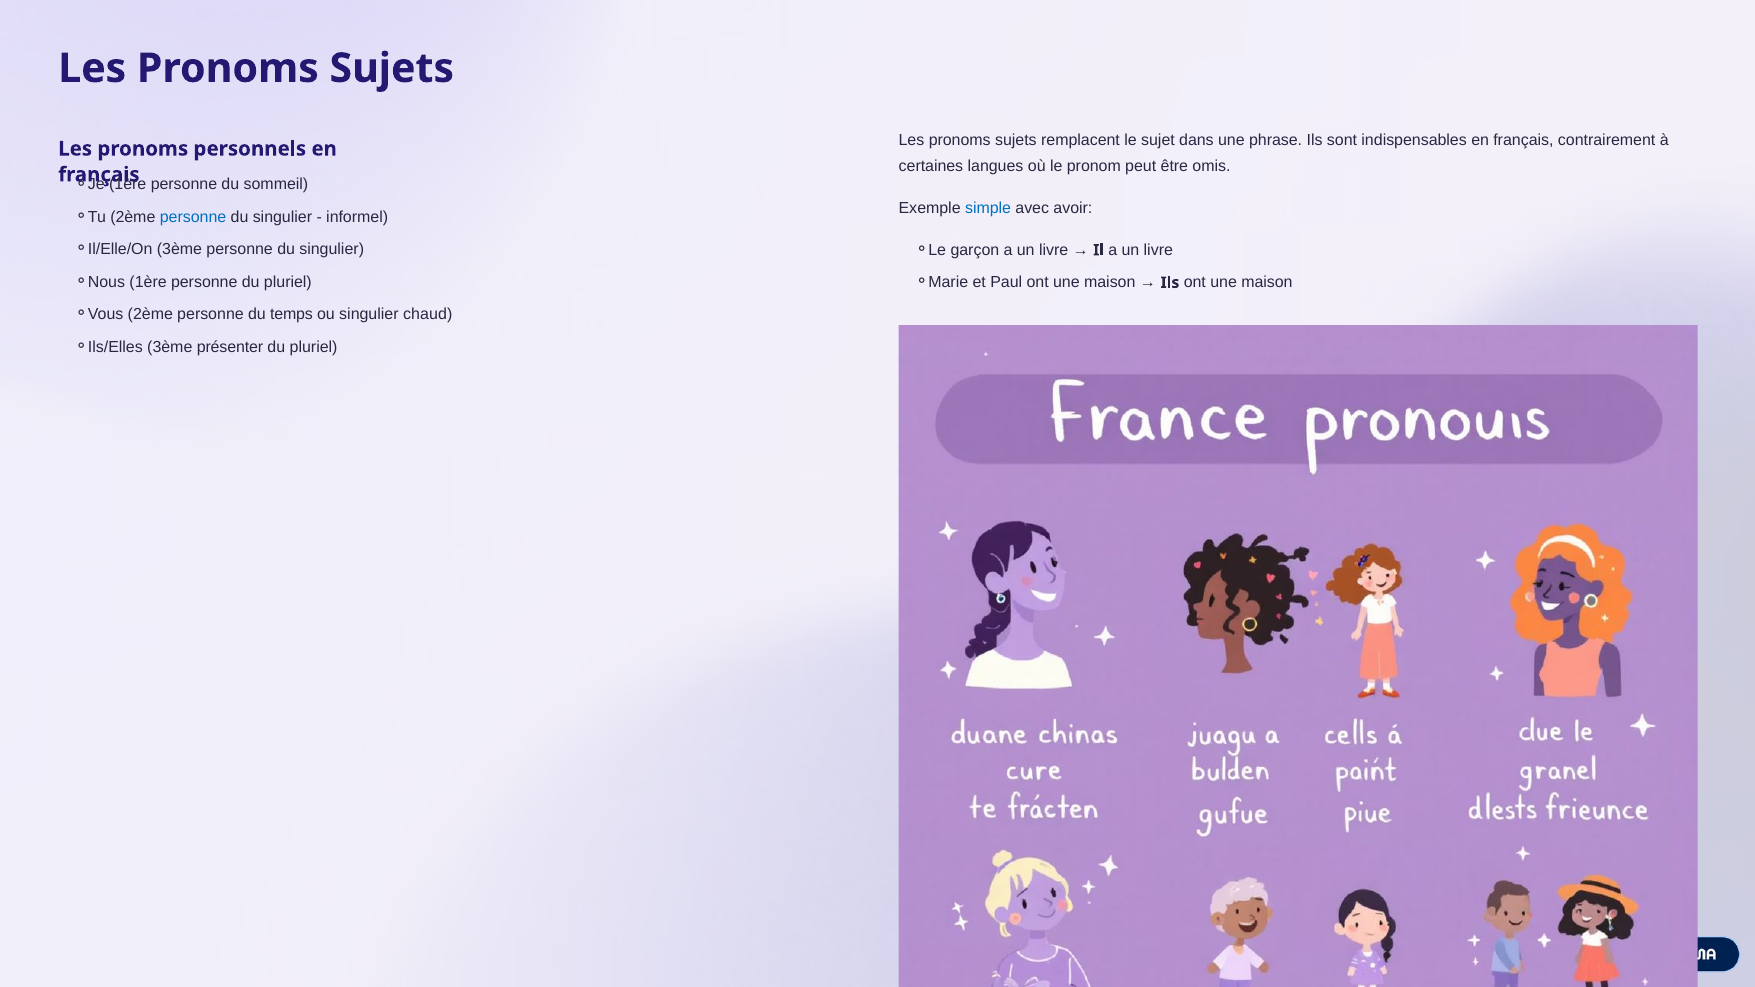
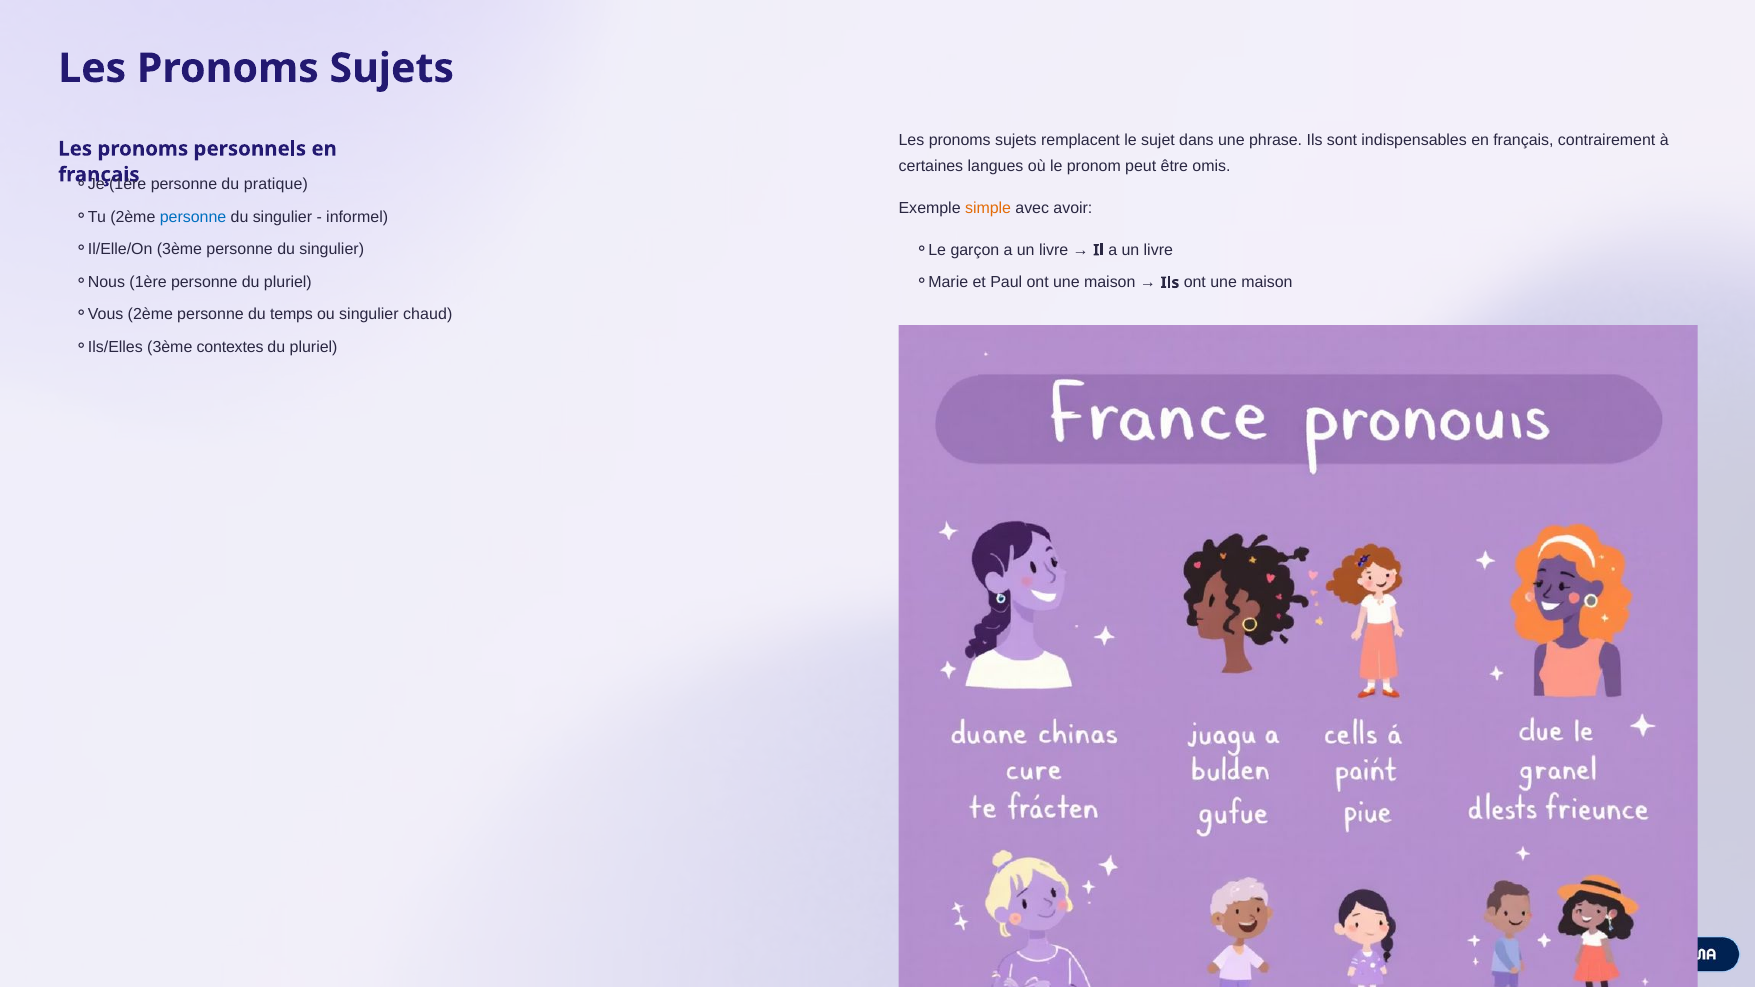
sommeil: sommeil -> pratique (276, 185)
simple colour: blue -> orange (988, 209)
présenter: présenter -> contextes (230, 347)
